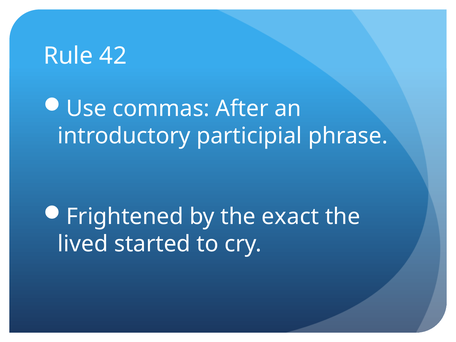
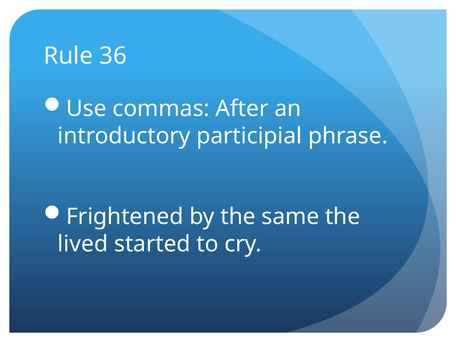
42: 42 -> 36 (113, 56)
exact: exact -> same (290, 217)
